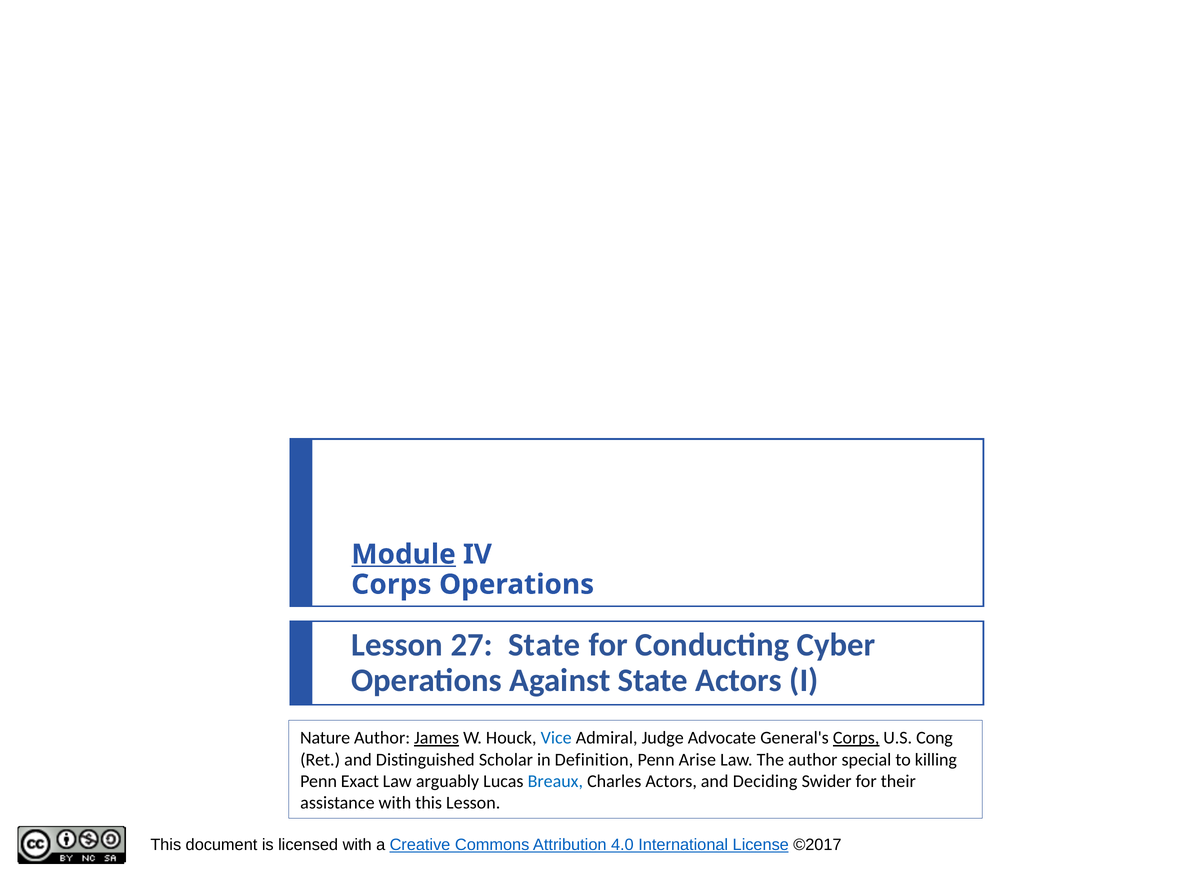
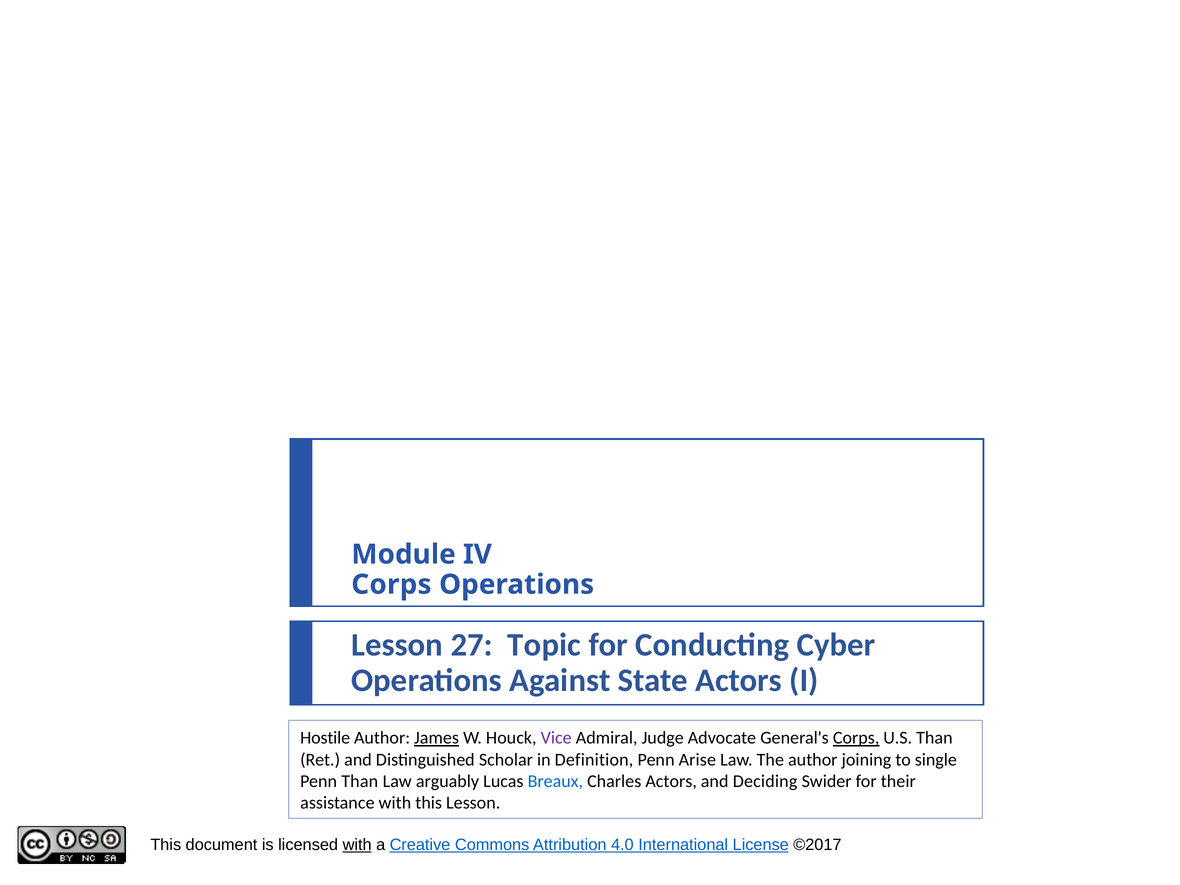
Module underline: present -> none (404, 554)
27 State: State -> Topic (544, 645)
Nature: Nature -> Hostile (325, 738)
Vice colour: blue -> purple (556, 738)
U.S Cong: Cong -> Than (934, 738)
special: special -> joining (866, 760)
killing: killing -> single (936, 760)
Penn Exact: Exact -> Than (360, 781)
with underline: none -> present (357, 845)
